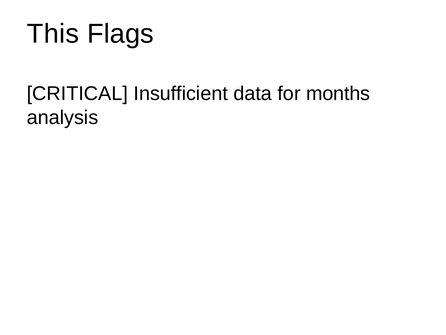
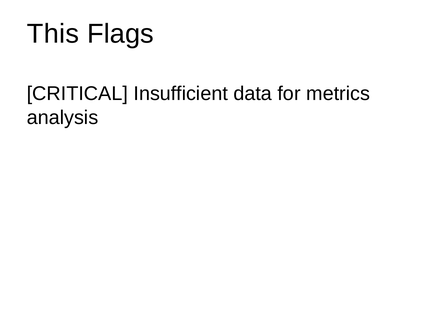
months: months -> metrics (338, 94)
